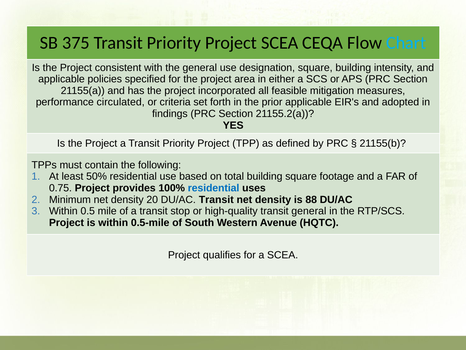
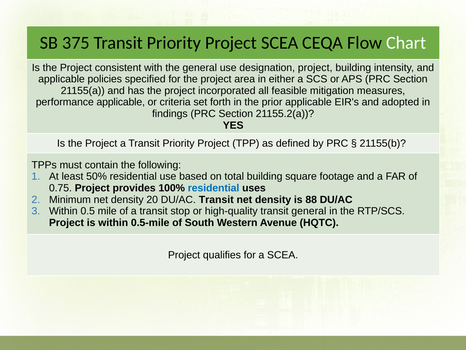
Chart colour: light blue -> white (406, 43)
designation square: square -> project (315, 68)
performance circulated: circulated -> applicable (121, 102)
